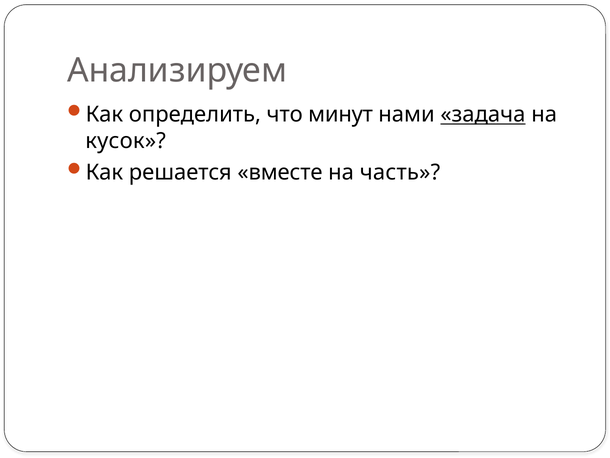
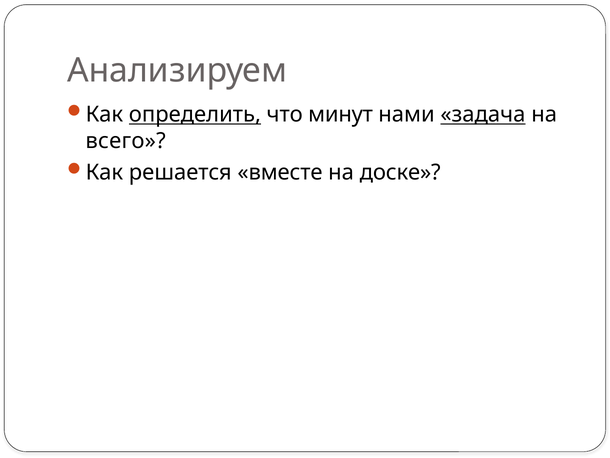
определить underline: none -> present (195, 114)
кусок: кусок -> всего (126, 141)
часть: часть -> доске (400, 172)
